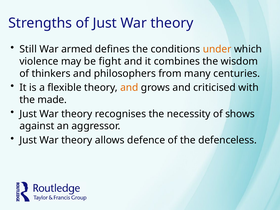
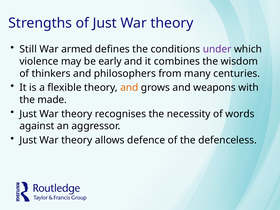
under colour: orange -> purple (217, 49)
fight: fight -> early (110, 61)
criticised: criticised -> weapons (215, 88)
shows: shows -> words (240, 114)
